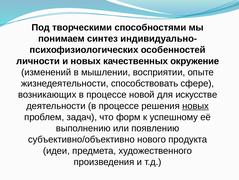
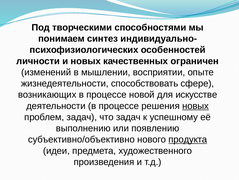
окружение: окружение -> ограничен (195, 61)
что форм: форм -> задач (128, 117)
продукта underline: none -> present (188, 139)
